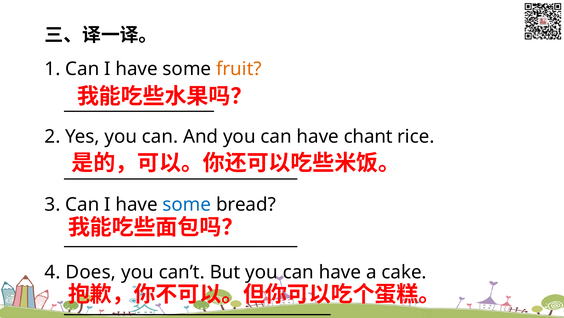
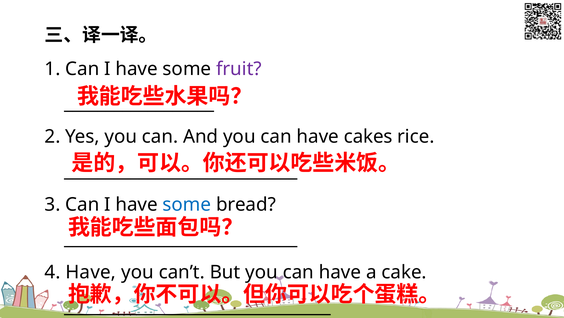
fruit colour: orange -> purple (239, 69)
chant: chant -> cakes (368, 137)
4 Does: Does -> Have (91, 272)
